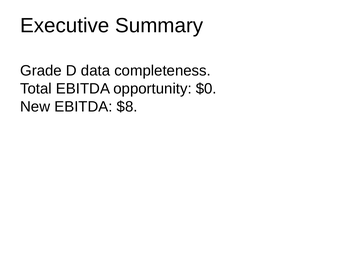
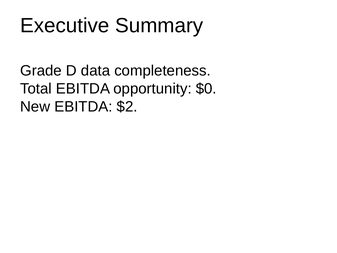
$8: $8 -> $2 (127, 107)
